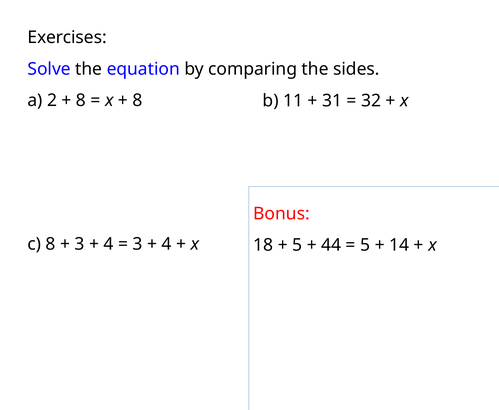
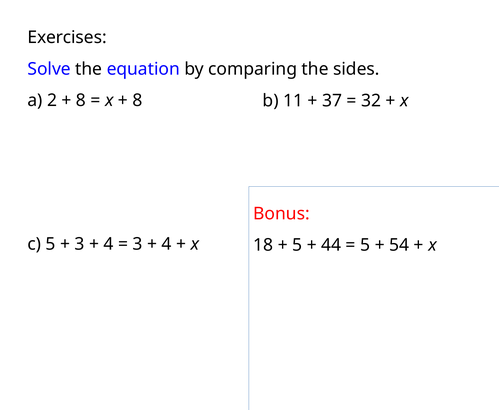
31: 31 -> 37 (332, 101)
c 8: 8 -> 5 (51, 243)
14: 14 -> 54 (399, 245)
